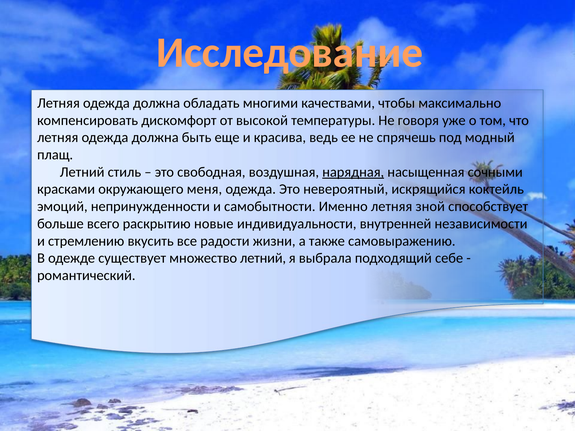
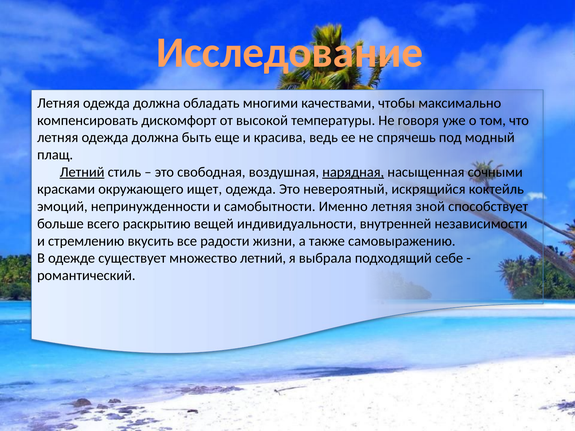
Летний underline: none -> present (82, 172)
меня: меня -> ищет (204, 189)
новые: новые -> вещей (214, 224)
